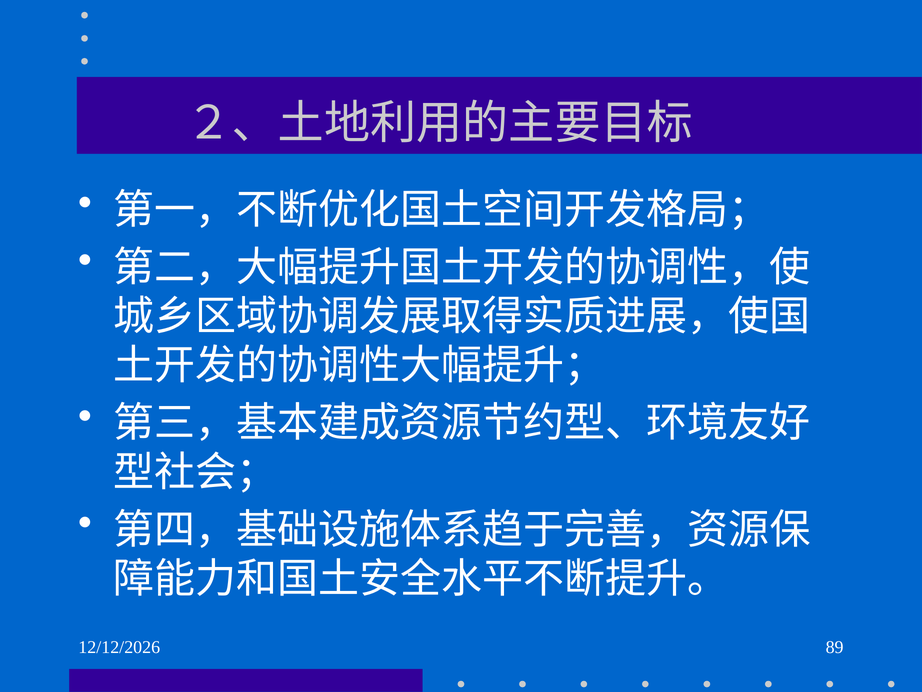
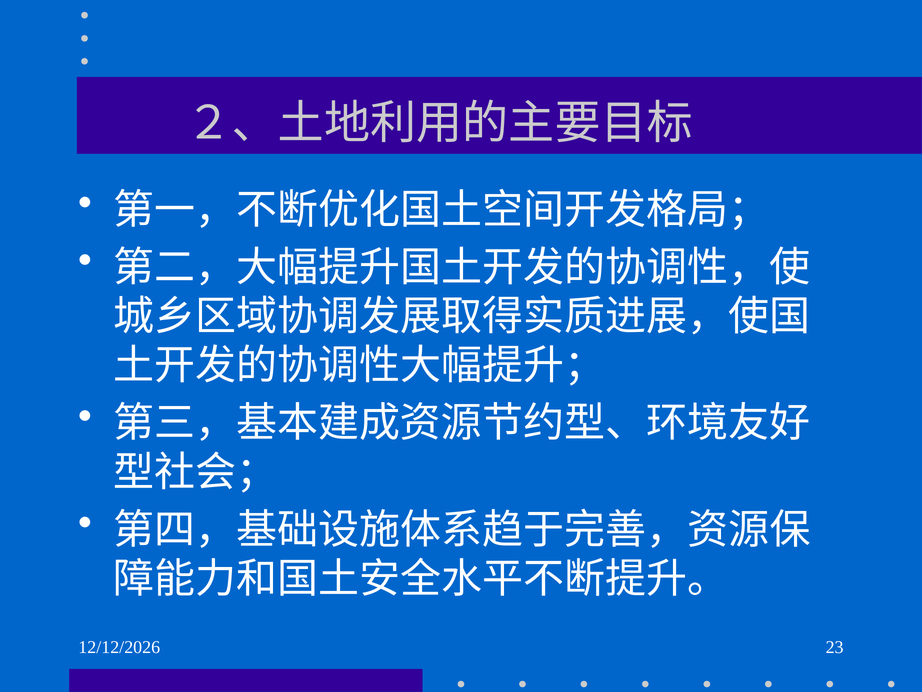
89: 89 -> 23 (835, 647)
